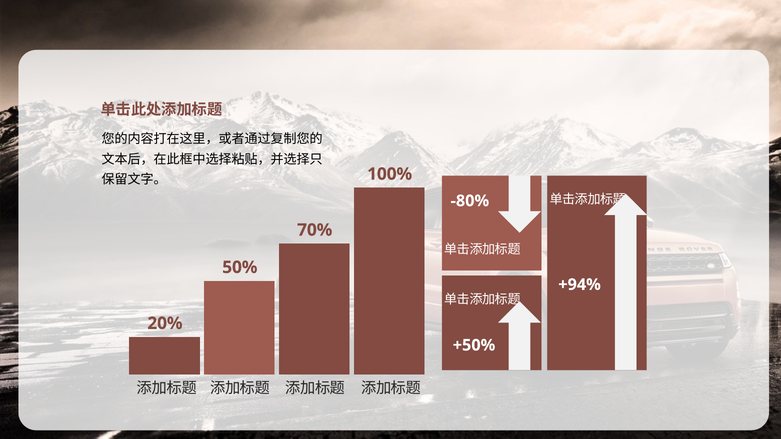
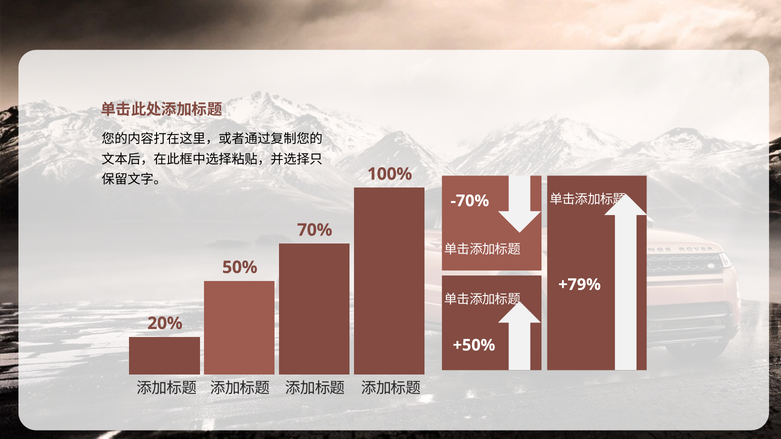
-80%: -80% -> -70% (470, 201)
+94%: +94% -> +79% (580, 285)
